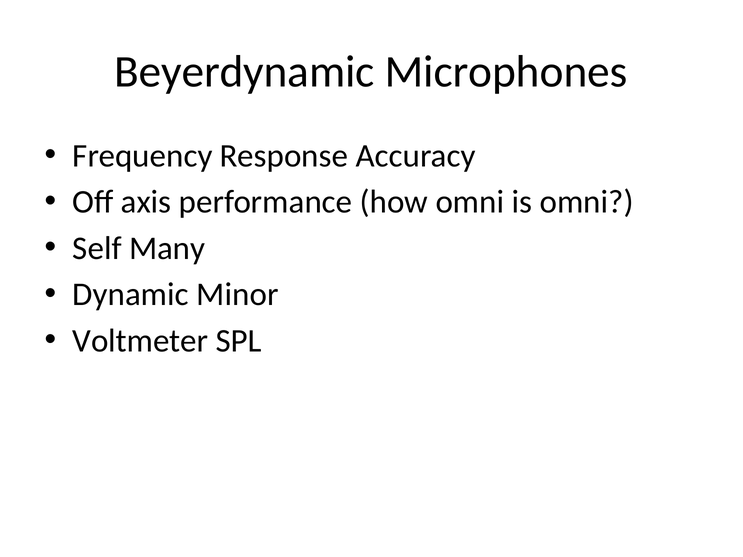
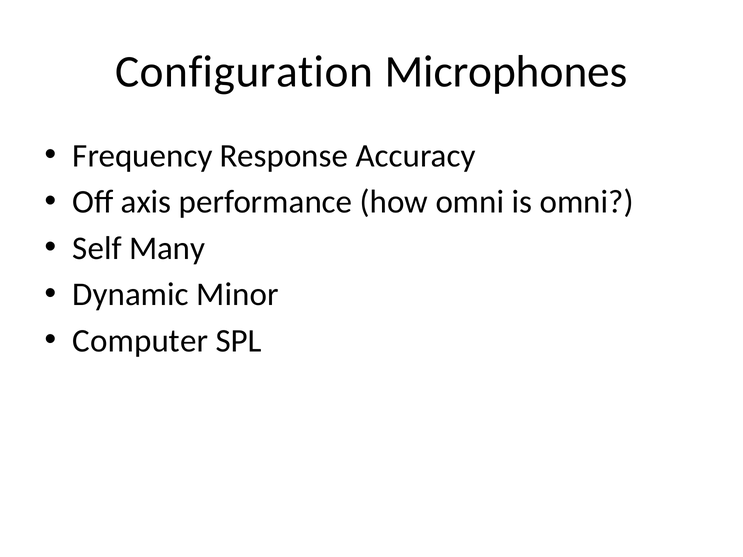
Beyerdynamic: Beyerdynamic -> Configuration (244, 72)
Voltmeter: Voltmeter -> Computer (140, 341)
